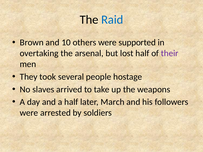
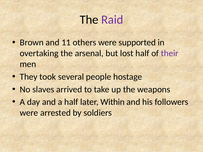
Raid colour: blue -> purple (112, 20)
10: 10 -> 11 (66, 43)
March: March -> Within (113, 102)
